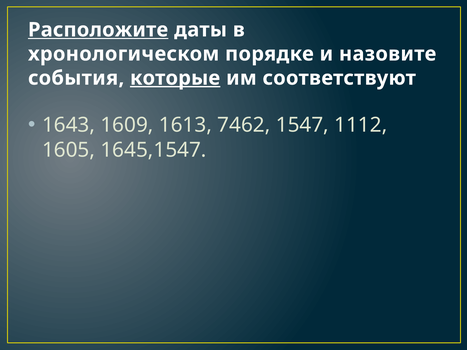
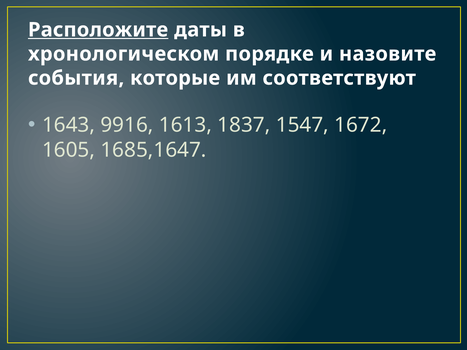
которые underline: present -> none (175, 78)
1609: 1609 -> 9916 (127, 125)
7462: 7462 -> 1837 (244, 125)
1112: 1112 -> 1672 (361, 125)
1645,1547: 1645,1547 -> 1685,1647 (153, 150)
